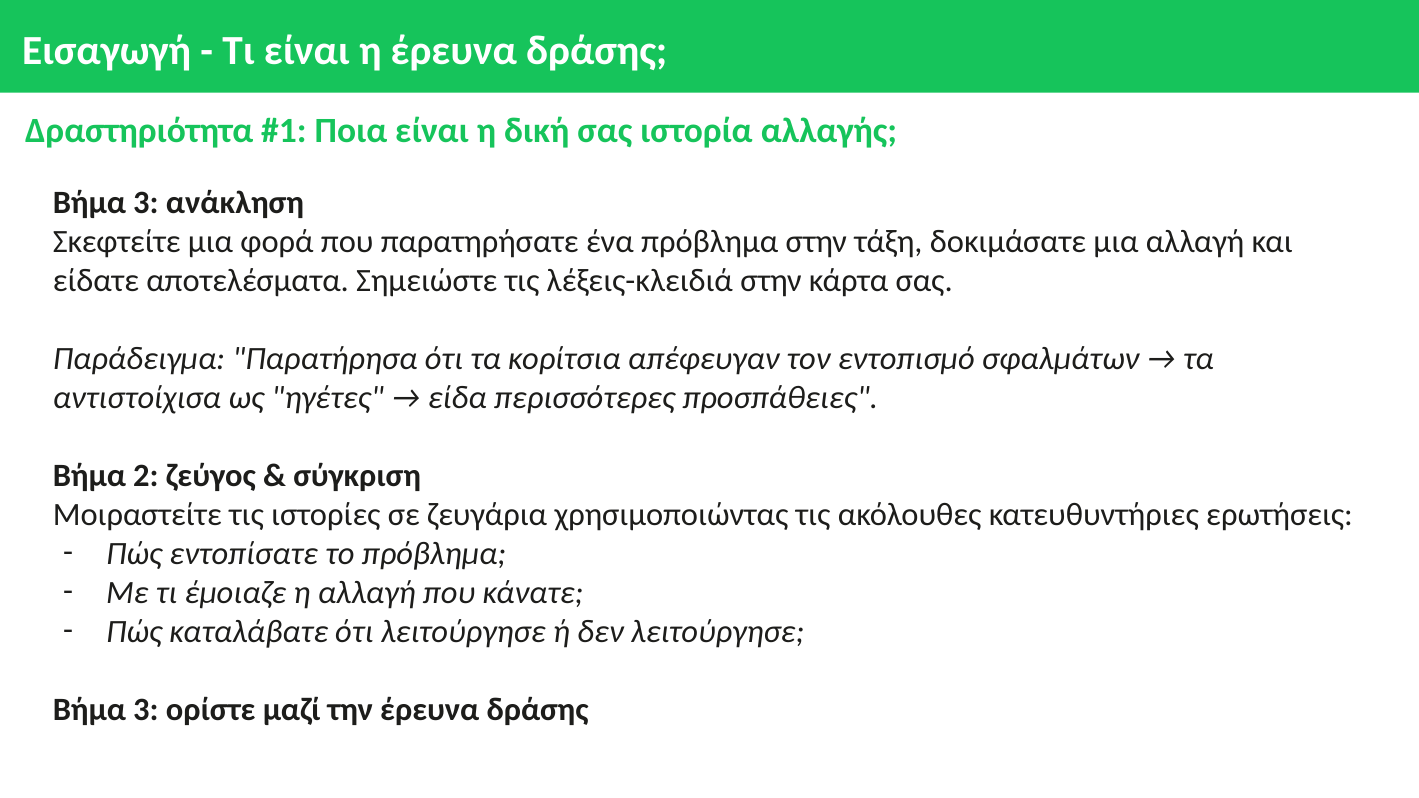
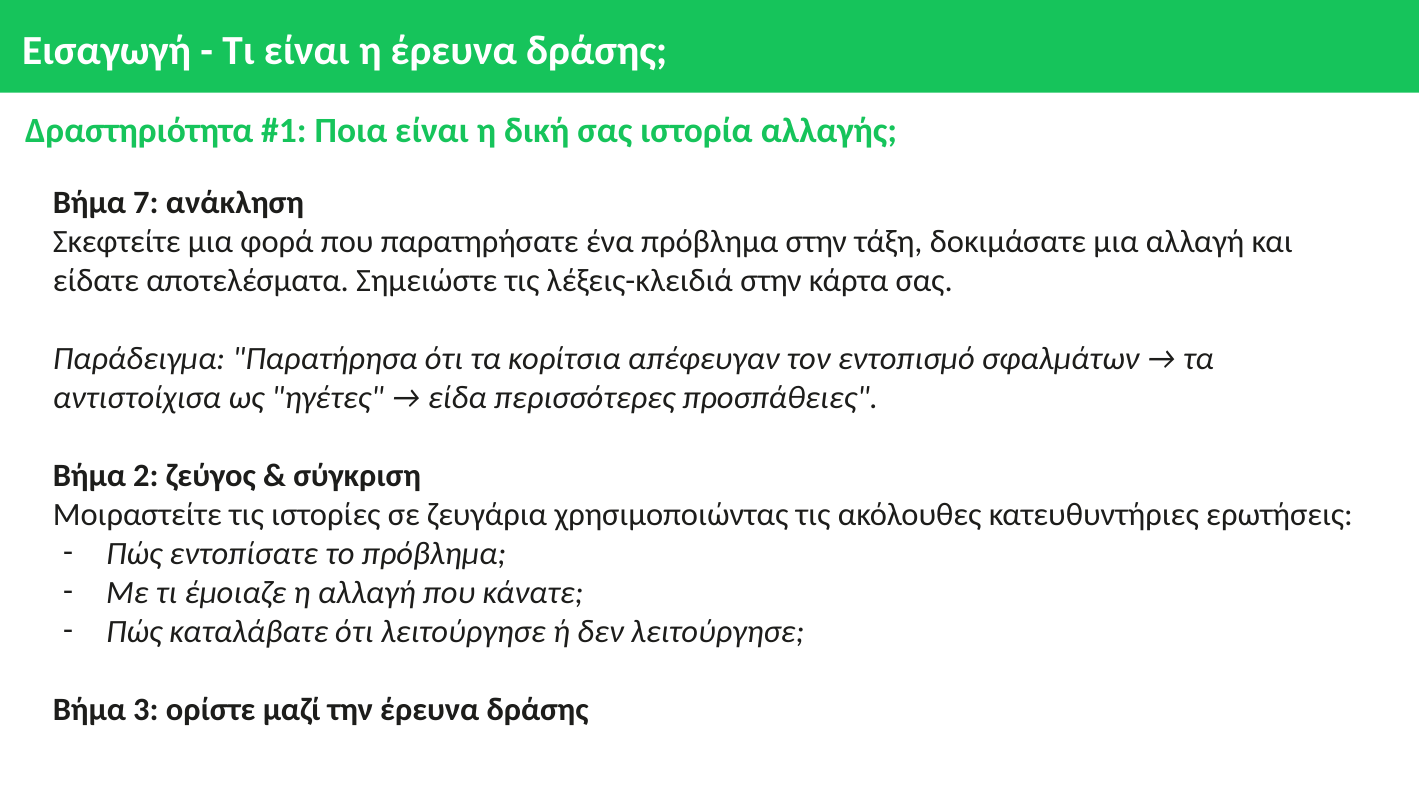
3: 3 -> 7 (146, 203)
